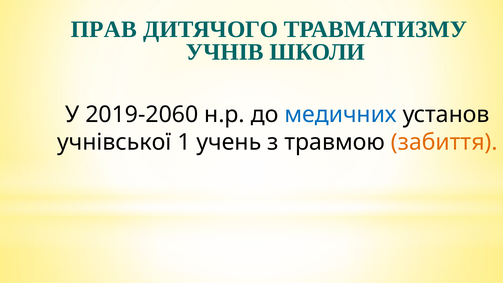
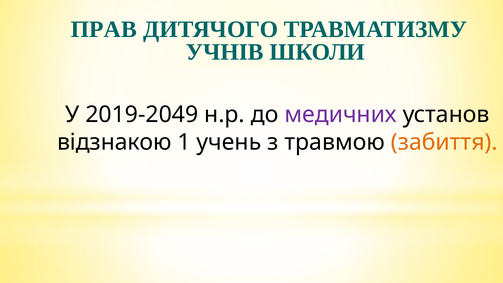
2019-2060: 2019-2060 -> 2019-2049 (142, 114)
медичних colour: blue -> purple (341, 114)
учнівської: учнівської -> відзнакою (114, 142)
